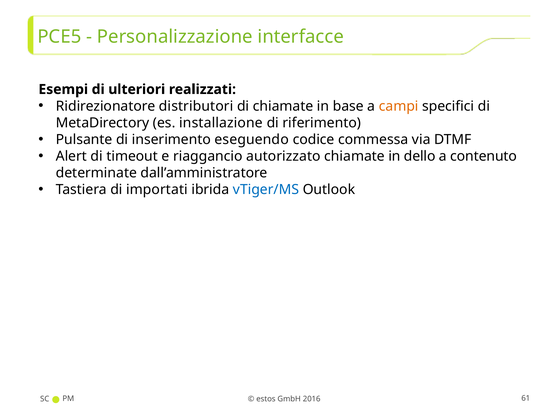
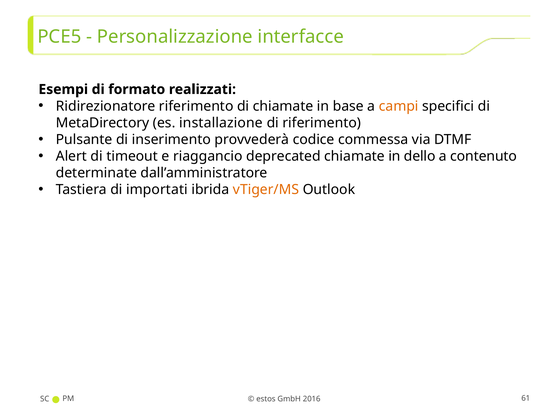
ulteriori: ulteriori -> formato (137, 89)
Ridirezionatore distributori: distributori -> riferimento (196, 106)
eseguendo: eseguendo -> provvederà (252, 140)
autorizzato: autorizzato -> deprecated (283, 156)
vTiger/MS colour: blue -> orange (266, 190)
